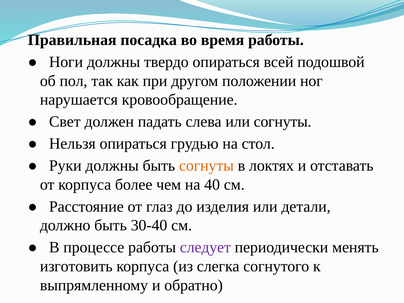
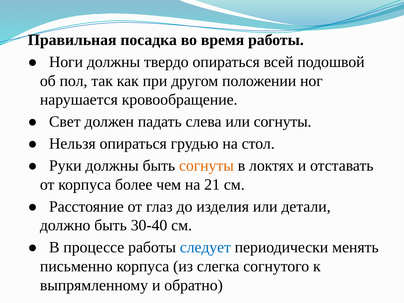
40: 40 -> 21 (212, 185)
следует colour: purple -> blue (205, 247)
изготовить: изготовить -> письменно (76, 266)
